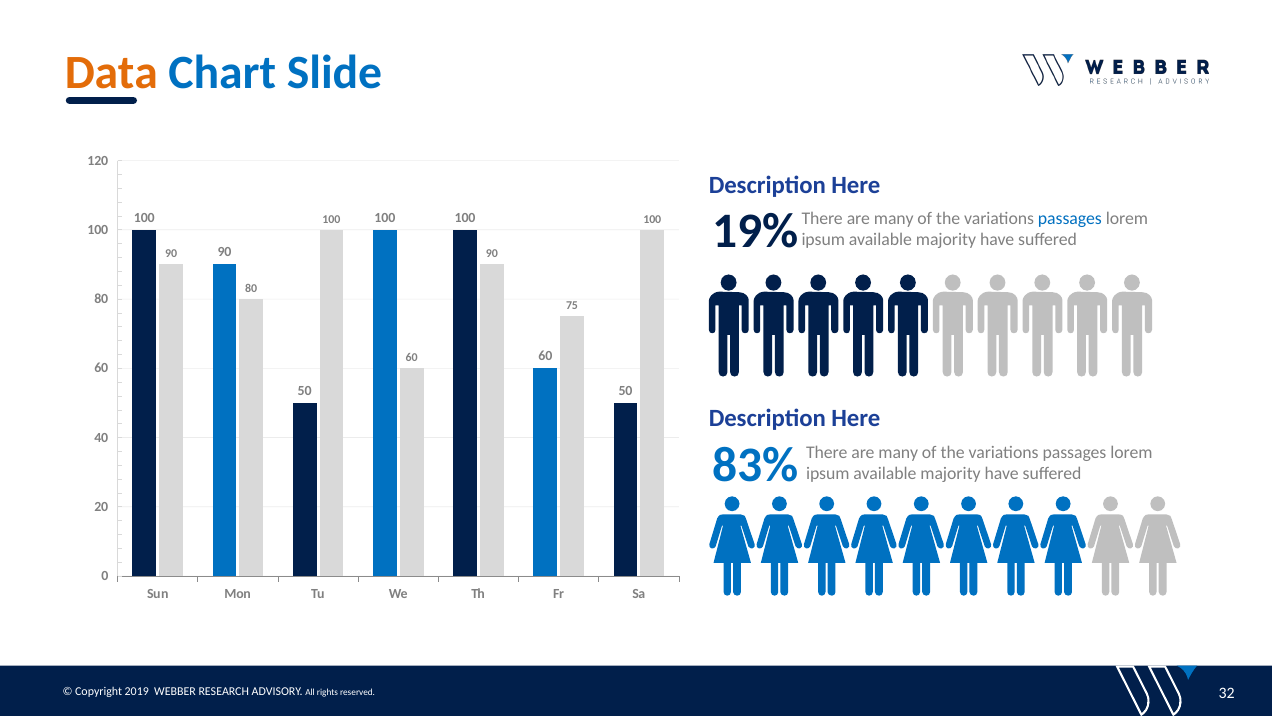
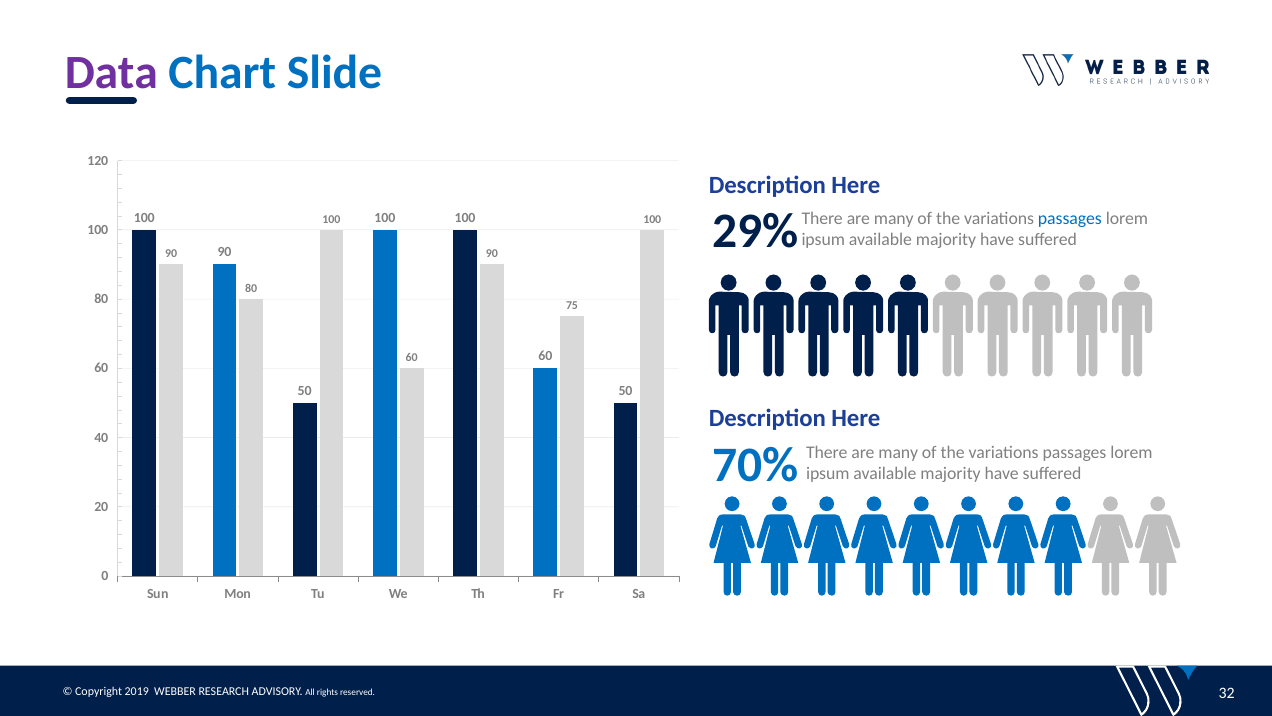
Data colour: orange -> purple (111, 73)
19%: 19% -> 29% (755, 231)
83%: 83% -> 70% (755, 465)
